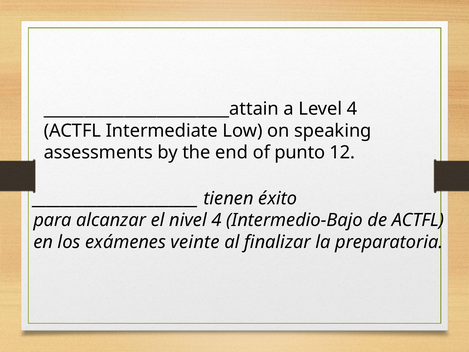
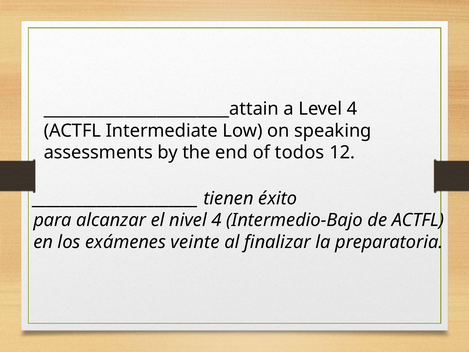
punto: punto -> todos (300, 153)
